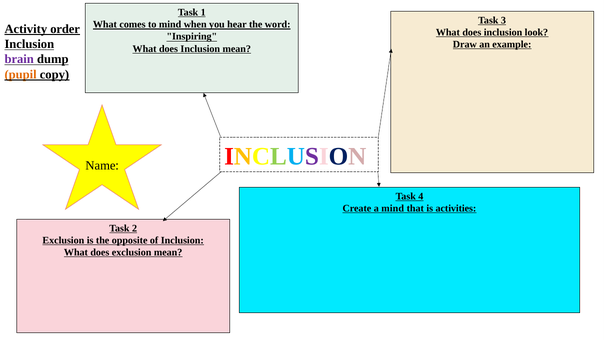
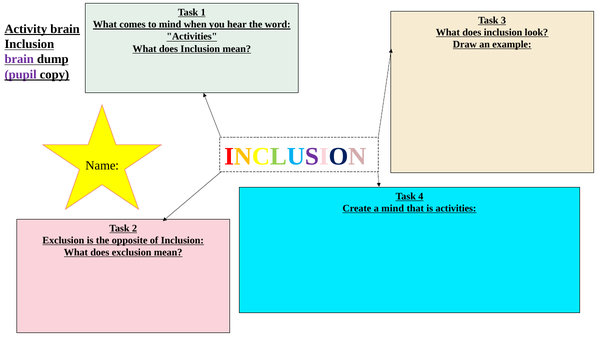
Activity order: order -> brain (65, 29)
Inspiring: Inspiring -> Activities (192, 37)
pupil colour: orange -> purple (21, 74)
